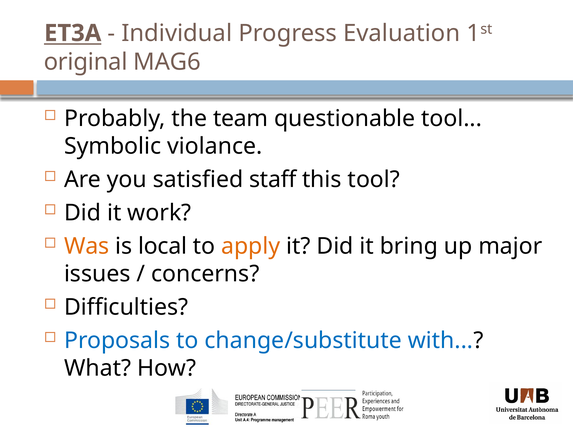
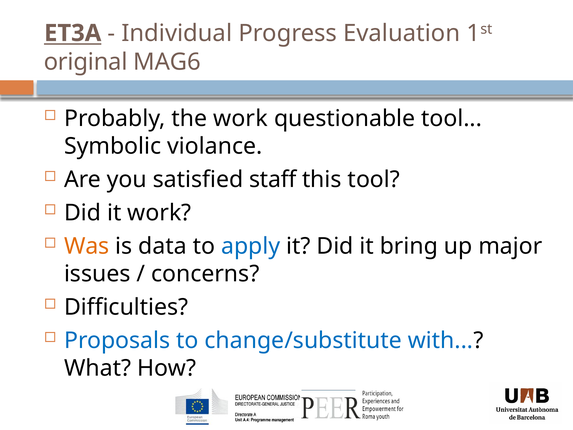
the team: team -> work (240, 119)
local: local -> data (162, 246)
apply colour: orange -> blue (251, 246)
